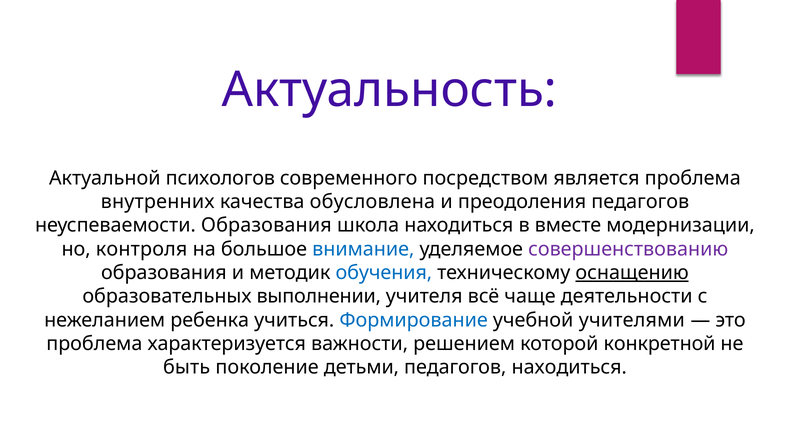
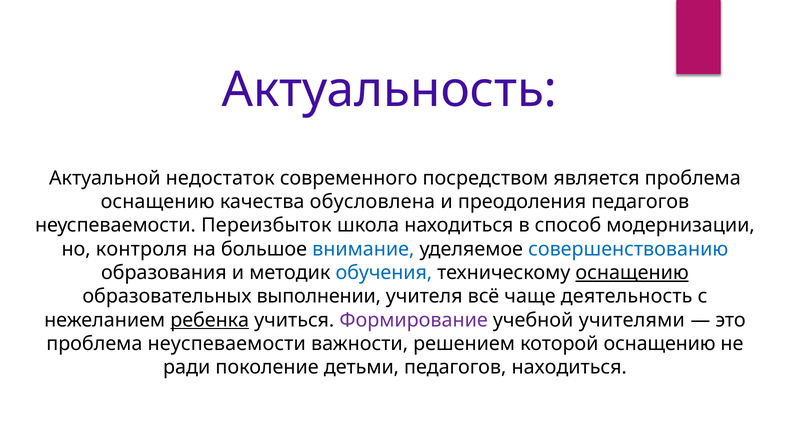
психологов: психологов -> недостаток (220, 178)
внутренних: внутренних -> оснащению (158, 202)
неуспеваемости Образования: Образования -> Переизбыток (266, 226)
вместе: вместе -> способ (568, 226)
совершенствованию colour: purple -> blue (628, 249)
деятельности: деятельности -> деятельность (627, 297)
ребенка underline: none -> present (210, 320)
Формирование colour: blue -> purple (414, 320)
проблема характеризуется: характеризуется -> неуспеваемости (227, 344)
которой конкретной: конкретной -> оснащению (660, 344)
быть: быть -> ради (187, 368)
